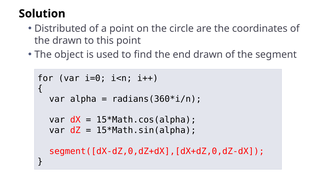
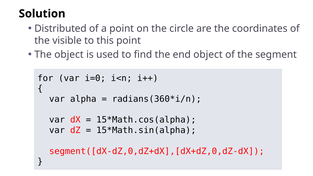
the drawn: drawn -> visible (67, 41)
end drawn: drawn -> object (208, 55)
